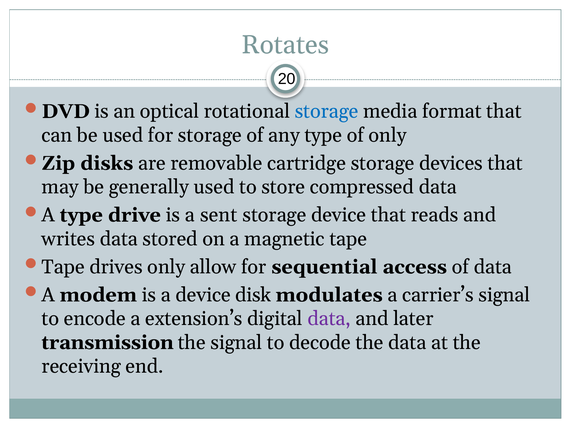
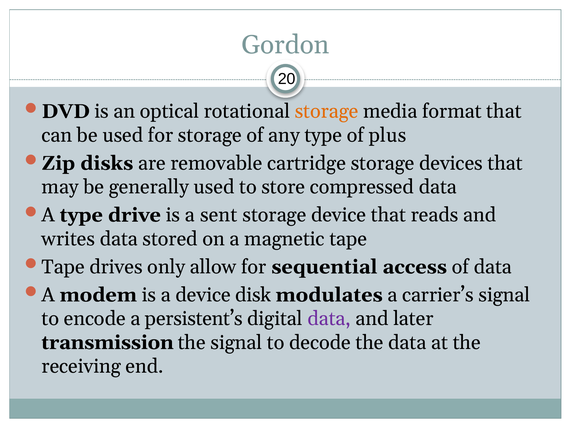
Rotates: Rotates -> Gordon (285, 45)
storage colour: blue -> orange (327, 111)
of only: only -> plus (388, 135)
extension’s: extension’s -> persistent’s (194, 319)
